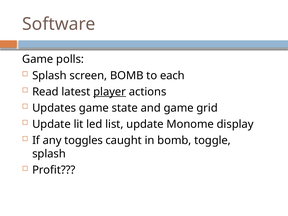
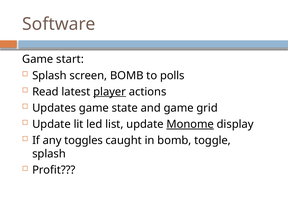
polls: polls -> start (70, 59)
each: each -> polls (172, 76)
Monome underline: none -> present (190, 124)
